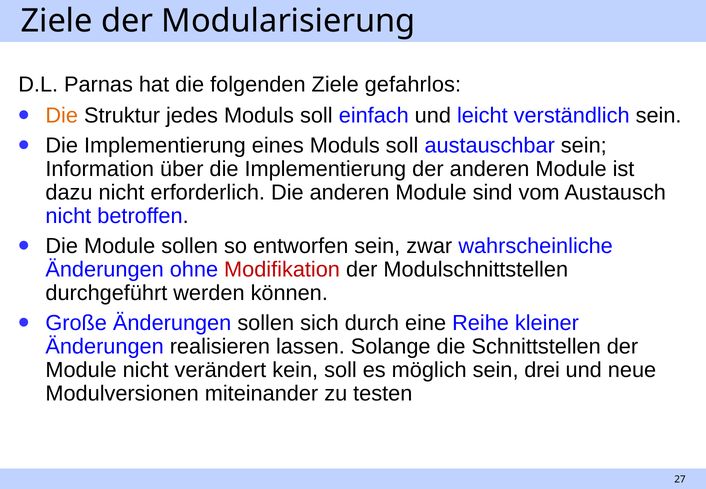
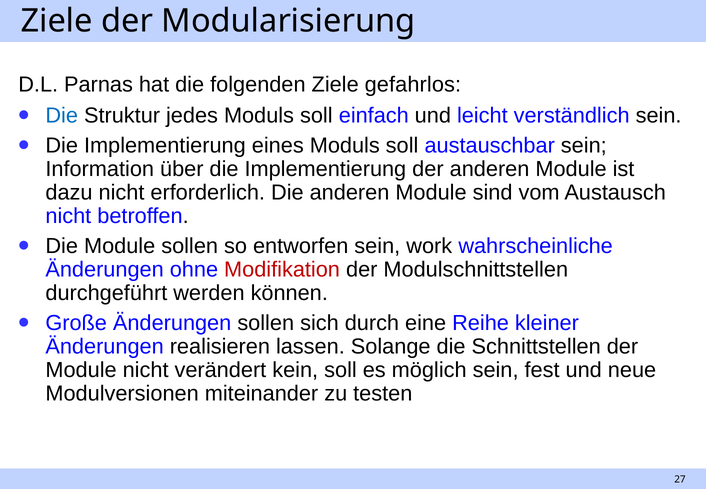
Die colour: orange -> blue (62, 116)
zwar: zwar -> work (429, 246)
drei: drei -> fest (542, 370)
